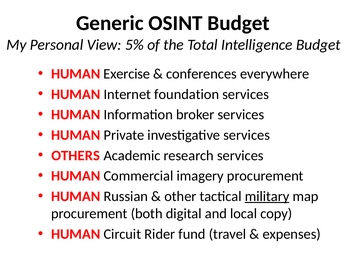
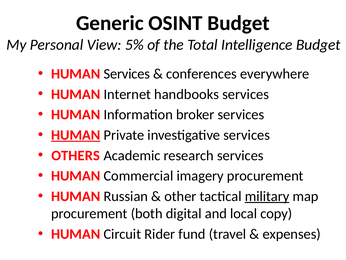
HUMAN Exercise: Exercise -> Services (127, 74)
foundation: foundation -> handbooks (187, 94)
HUMAN underline: none -> present (76, 135)
